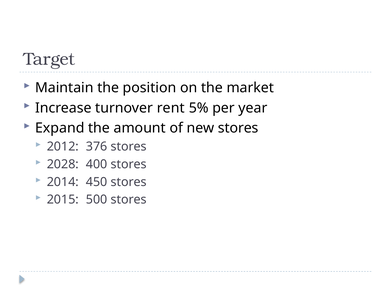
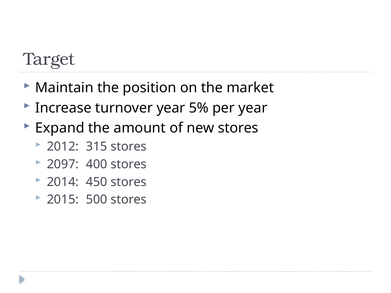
turnover rent: rent -> year (171, 108)
376: 376 -> 315 (97, 147)
2028: 2028 -> 2097 (63, 164)
